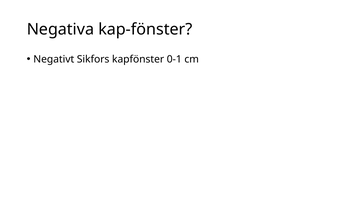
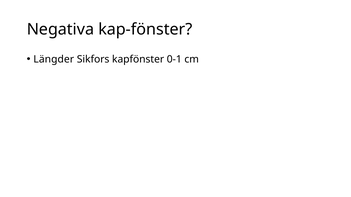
Negativt: Negativt -> Längder (54, 59)
